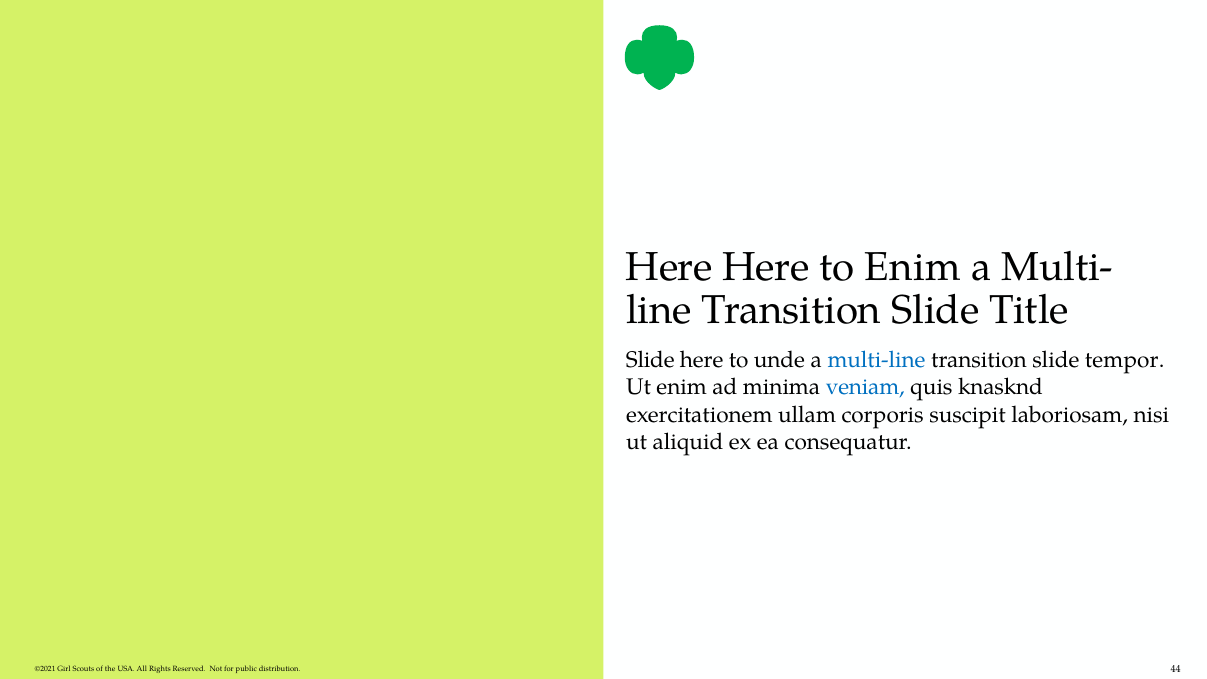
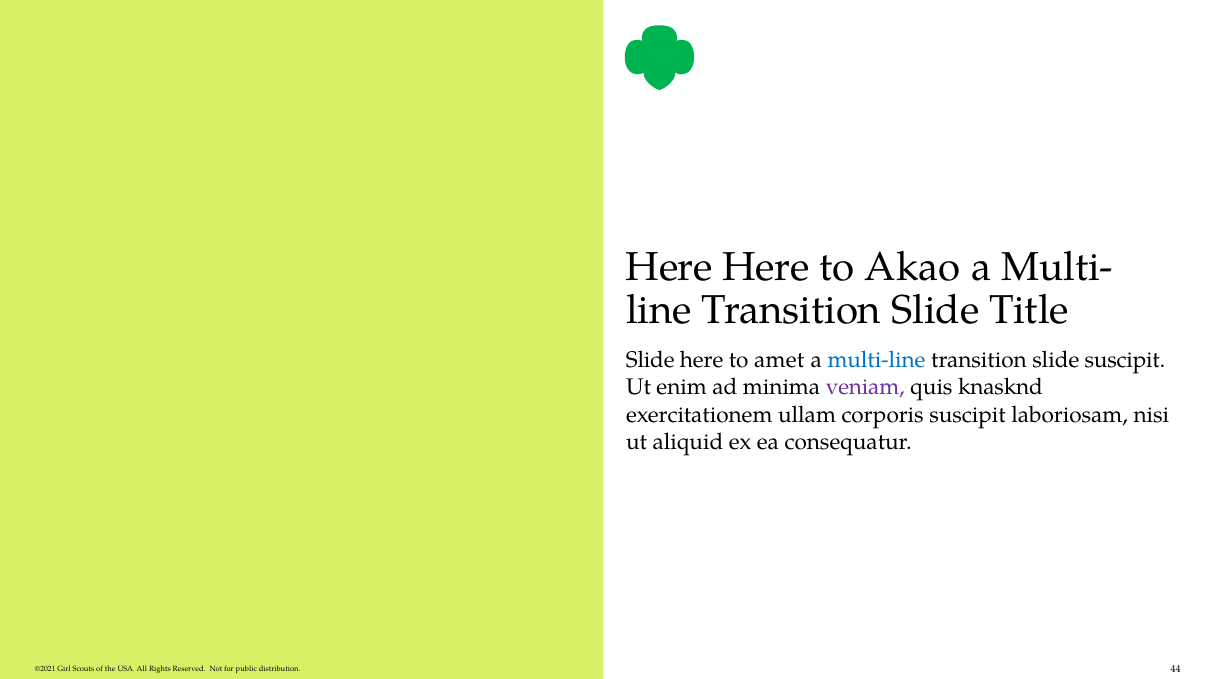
to Enim: Enim -> Akao (913, 267)
unde: unde -> amet (779, 360)
slide tempor: tempor -> suscipit (1125, 360)
veniam colour: blue -> purple (865, 387)
